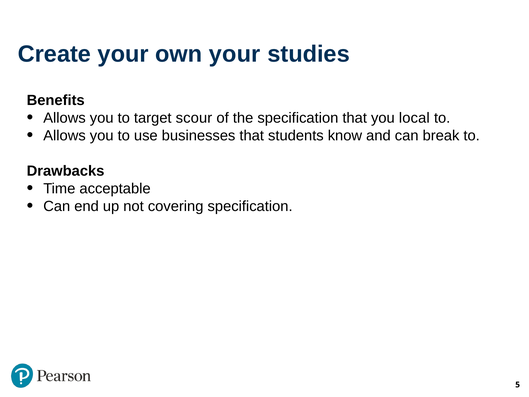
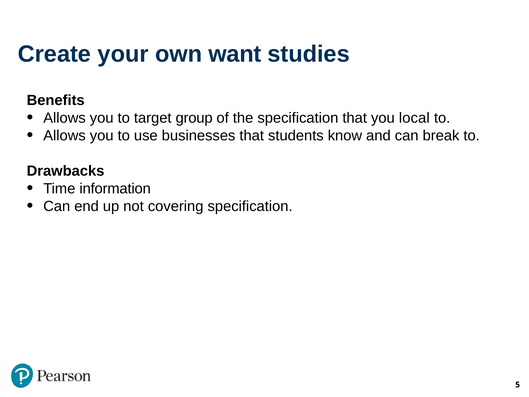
own your: your -> want (235, 54)
scour: scour -> group (194, 118)
acceptable: acceptable -> information (115, 188)
